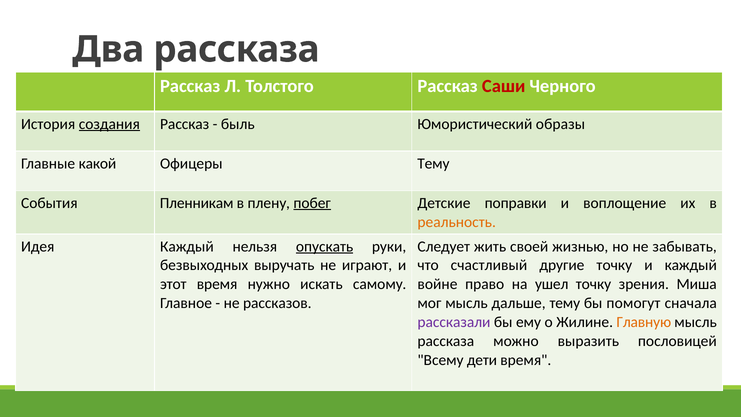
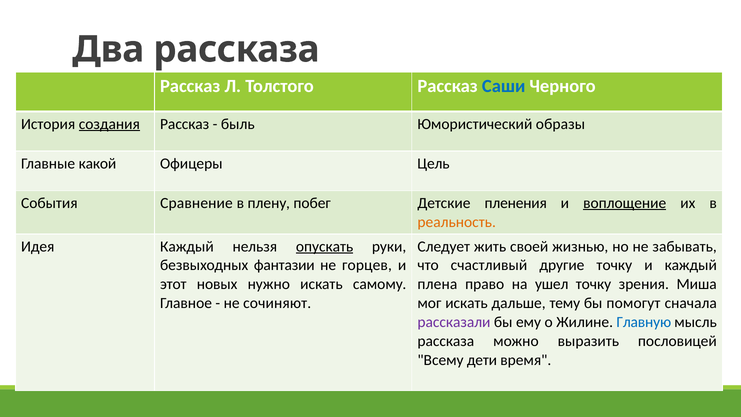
Саши colour: red -> blue (504, 86)
Офицеры Тему: Тему -> Цель (433, 163)
Пленникам: Пленникам -> Сравнение (196, 203)
побег underline: present -> none (312, 203)
поправки: поправки -> пленения (516, 203)
воплощение underline: none -> present (625, 203)
выручать: выручать -> фантазии (284, 265)
играют: играют -> горцев (367, 265)
этот время: время -> новых (217, 284)
войне: войне -> плена (437, 284)
рассказов: рассказов -> сочиняют (277, 303)
мог мысль: мысль -> искать (467, 303)
Главную colour: orange -> blue (644, 322)
